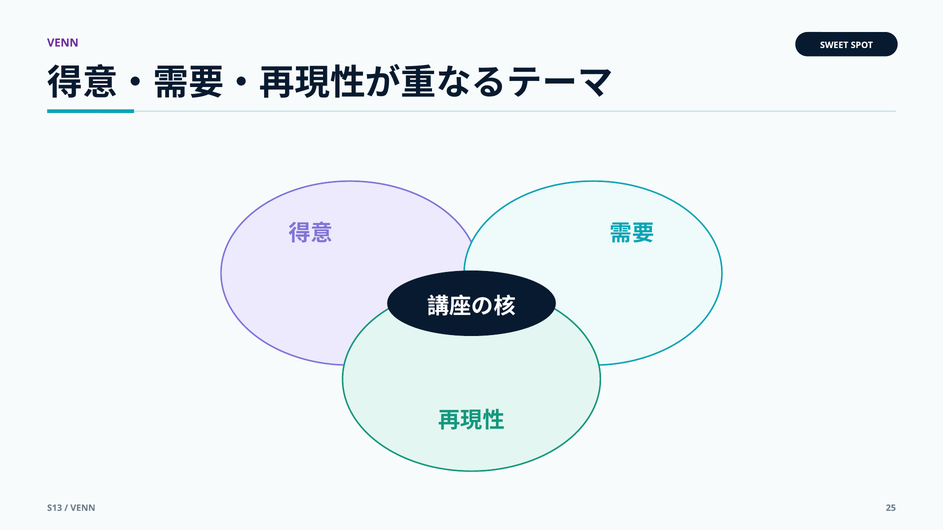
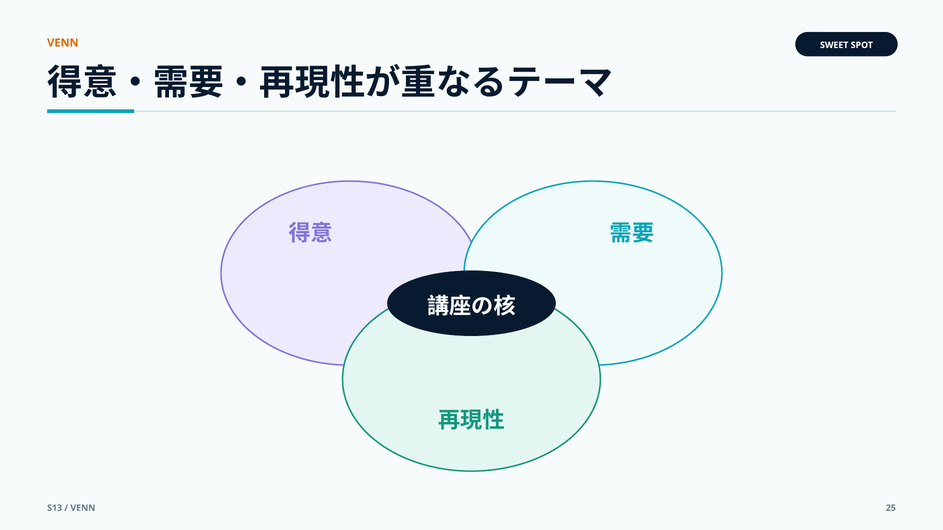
VENN colour: purple -> orange (63, 43)
